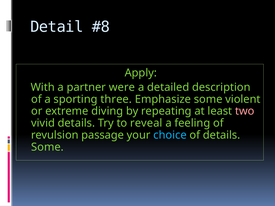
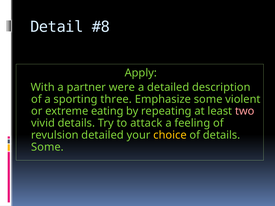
diving: diving -> eating (107, 111)
reveal: reveal -> attack (146, 123)
revulsion passage: passage -> detailed (103, 135)
choice colour: light blue -> yellow (170, 135)
